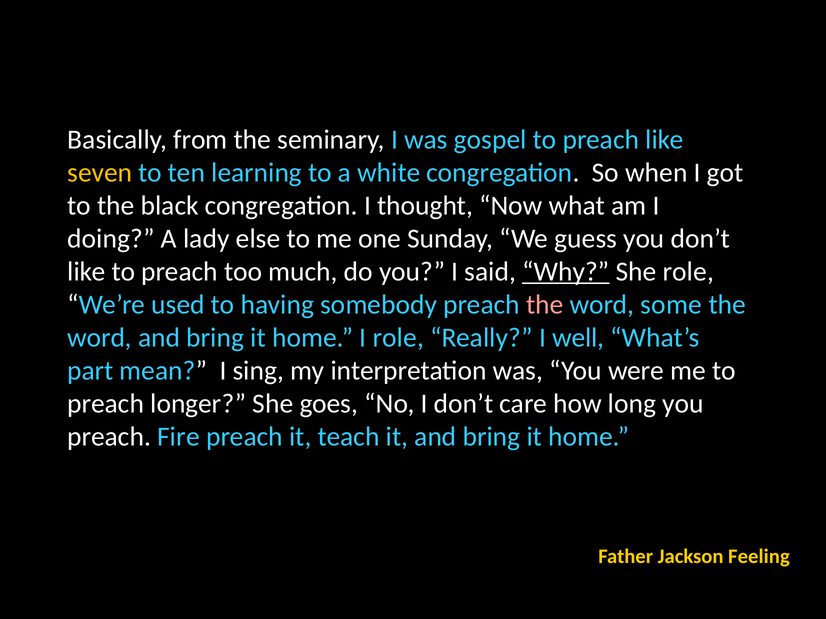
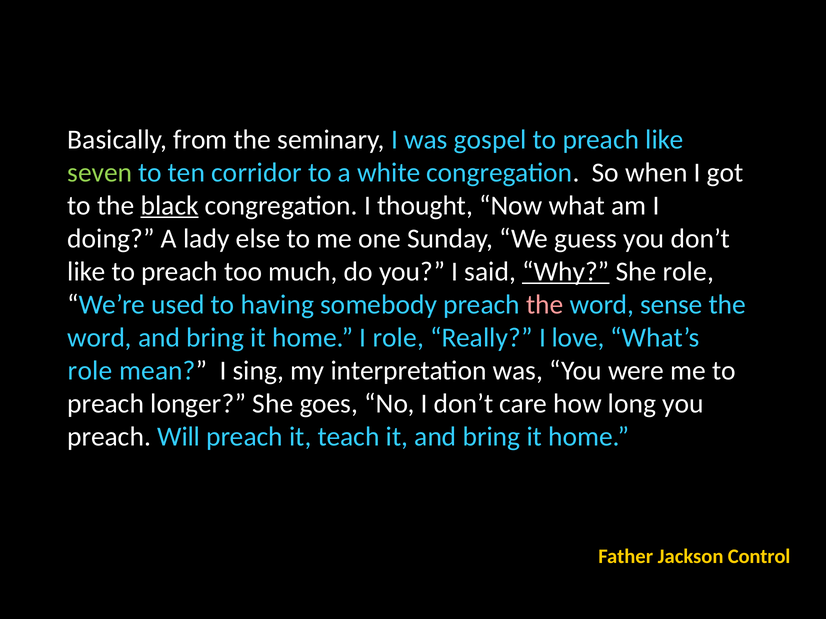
seven colour: yellow -> light green (100, 173)
learning: learning -> corridor (257, 173)
black underline: none -> present (170, 206)
some: some -> sense (671, 305)
well: well -> love (578, 338)
part: part -> role (90, 371)
Fire: Fire -> Will (179, 437)
Feeling: Feeling -> Control (759, 557)
